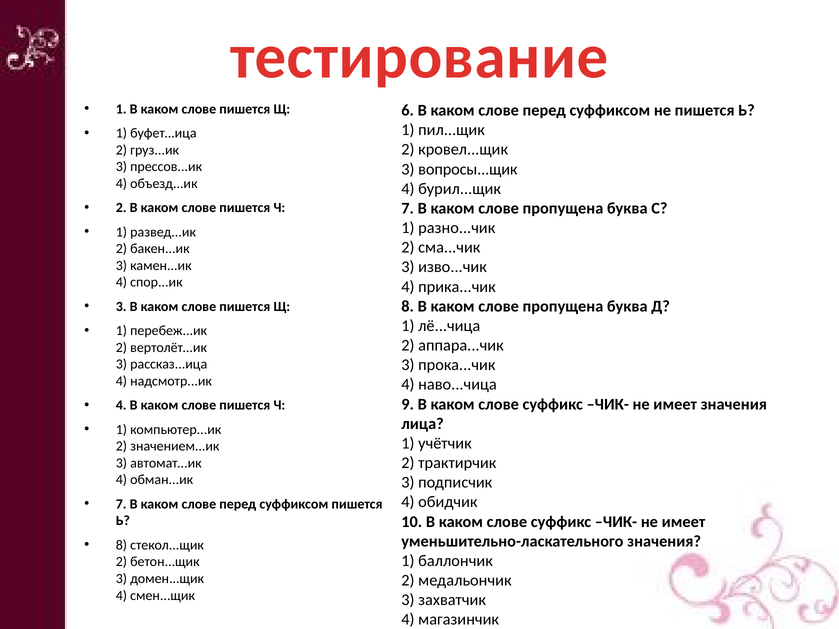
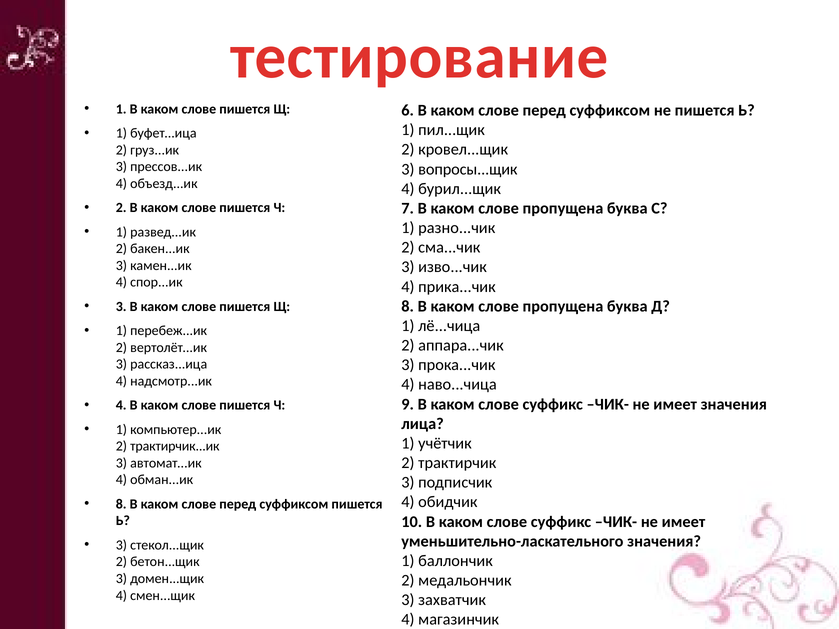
значением...ик: значением...ик -> трактирчик...ик (175, 447)
7: 7 -> 8 (121, 504)
8: 8 -> 3 (121, 545)
